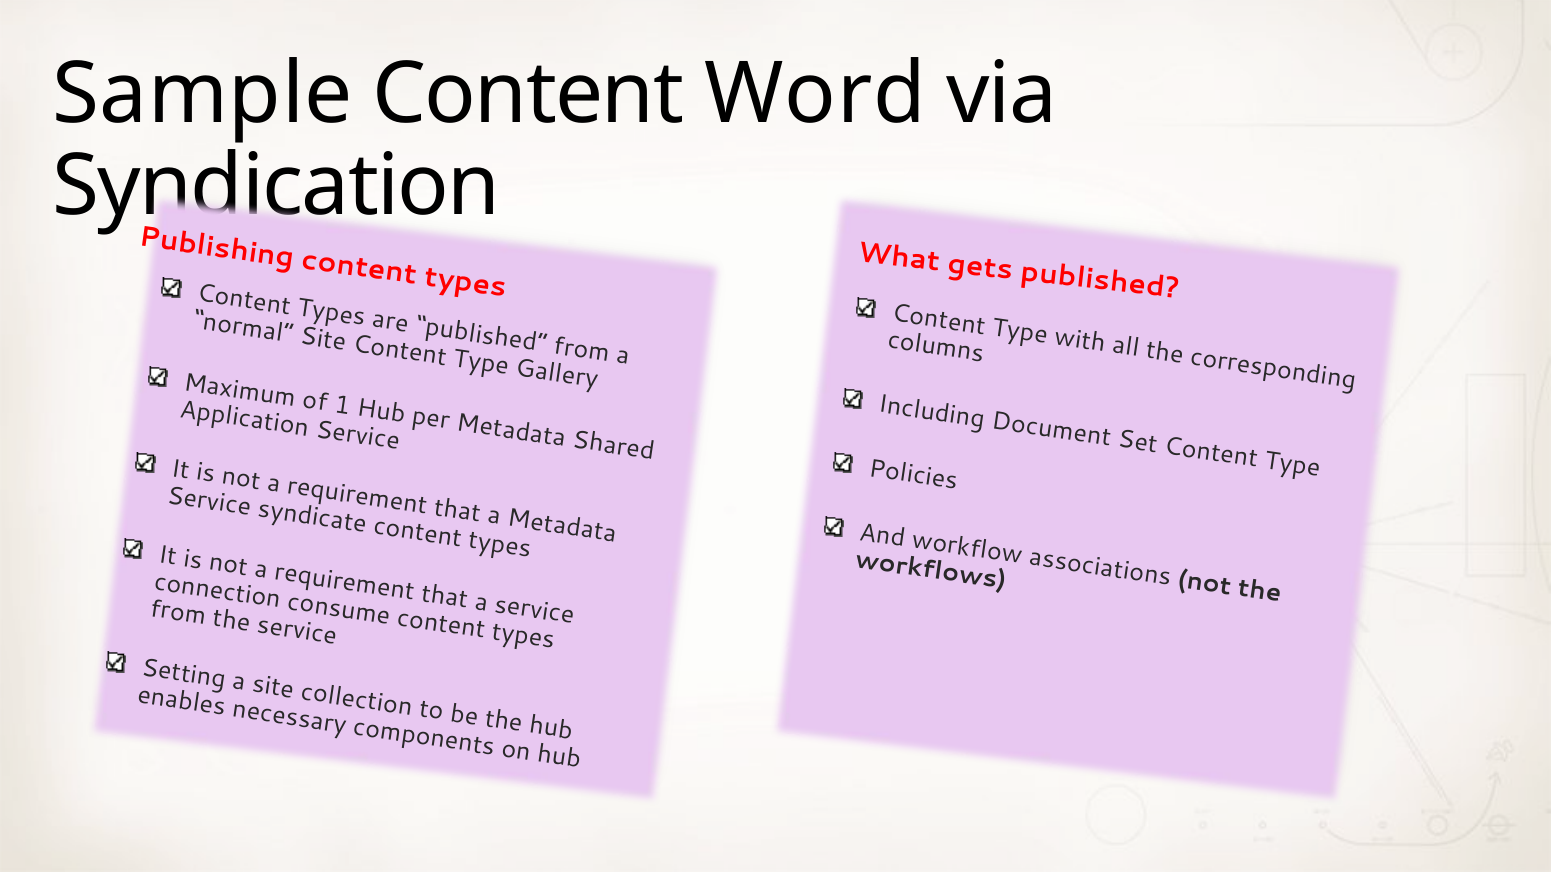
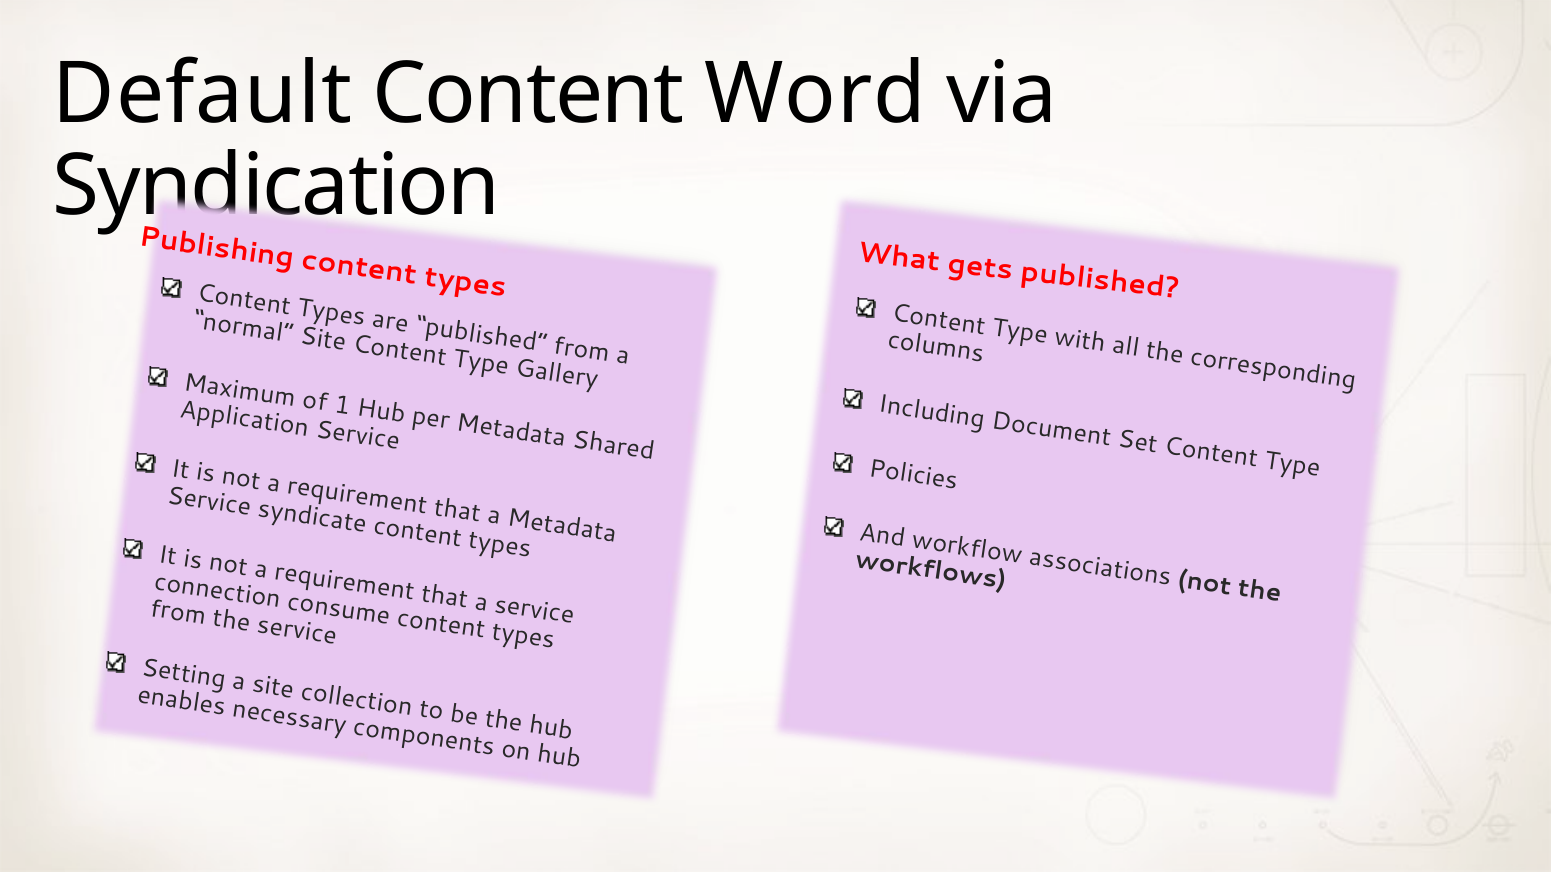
Sample: Sample -> Default (203, 94)
